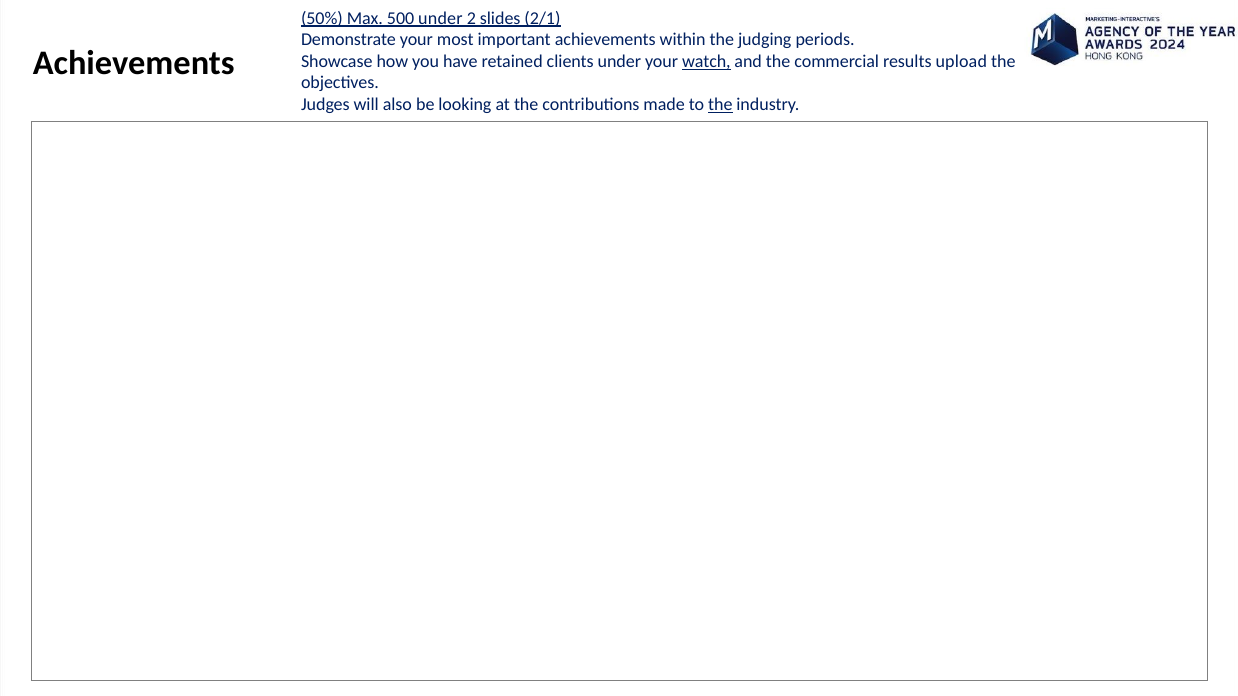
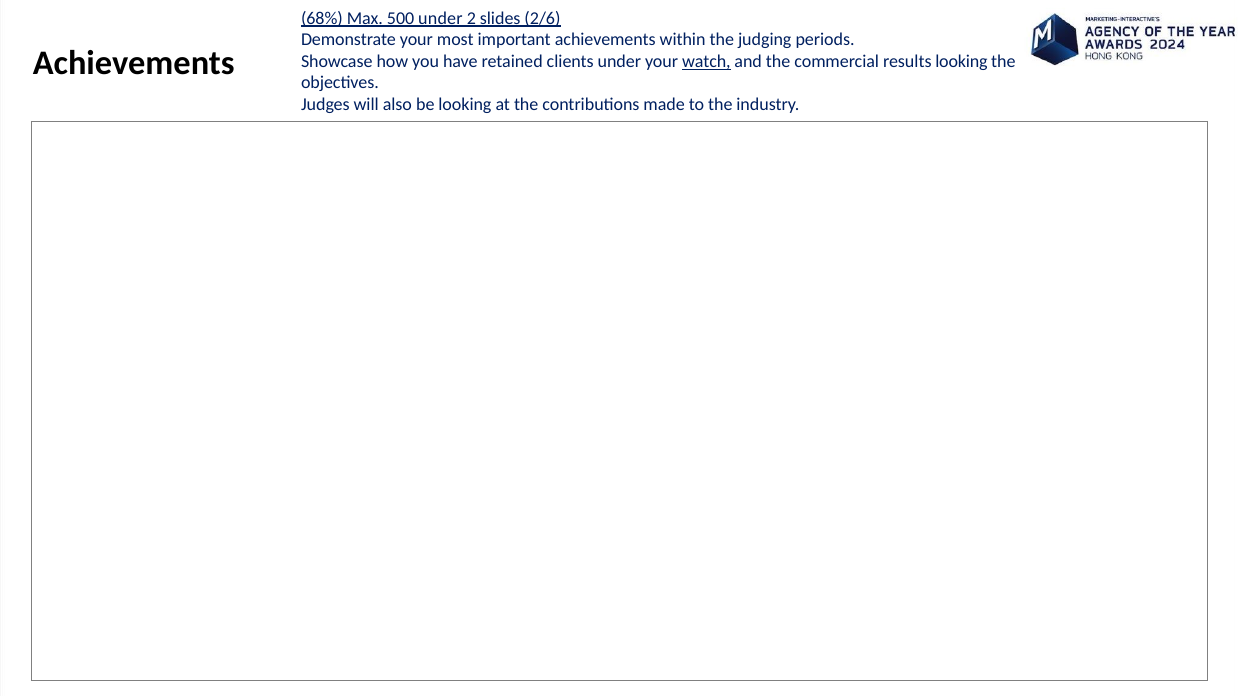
50%: 50% -> 68% (322, 18)
2/1: 2/1 -> 2/6 (542, 18)
results upload: upload -> looking (961, 61)
the underline: present -> none (720, 105)
